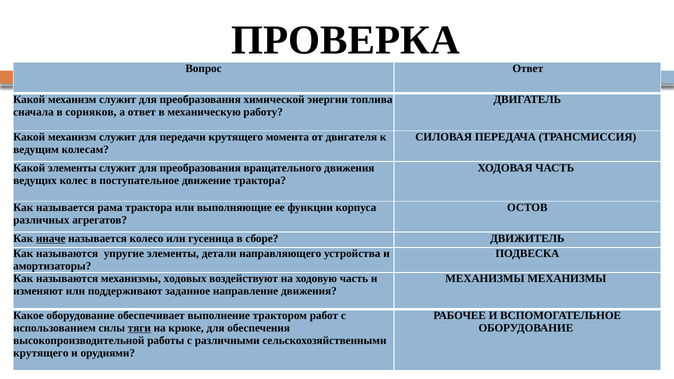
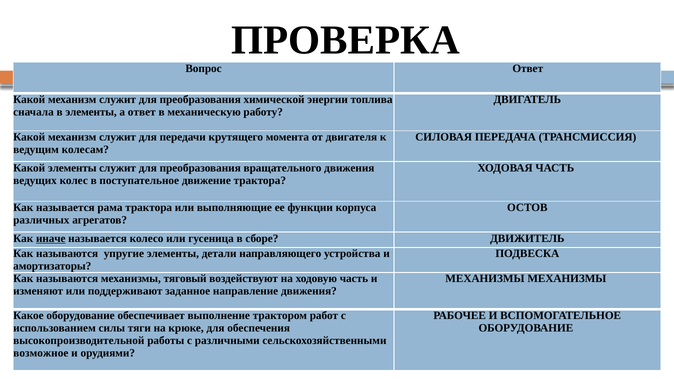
в сорняков: сорняков -> элементы (91, 112)
ходовых: ходовых -> тяговый (185, 279)
тяги underline: present -> none (139, 328)
крутящего: крутящего -> возможное (41, 353)
